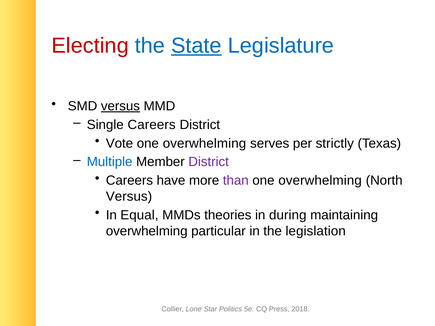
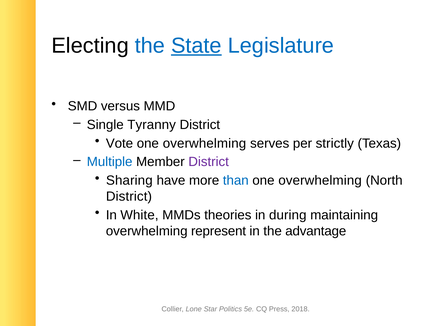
Electing colour: red -> black (90, 46)
versus underline: present -> none (120, 106)
Single Careers: Careers -> Tyranny (152, 125)
Careers: Careers -> Sharing (129, 181)
than colour: purple -> blue (236, 181)
Versus: Versus -> District (129, 197)
Equal: Equal -> White (139, 215)
particular: particular -> represent (219, 231)
legislation: legislation -> advantage (316, 231)
